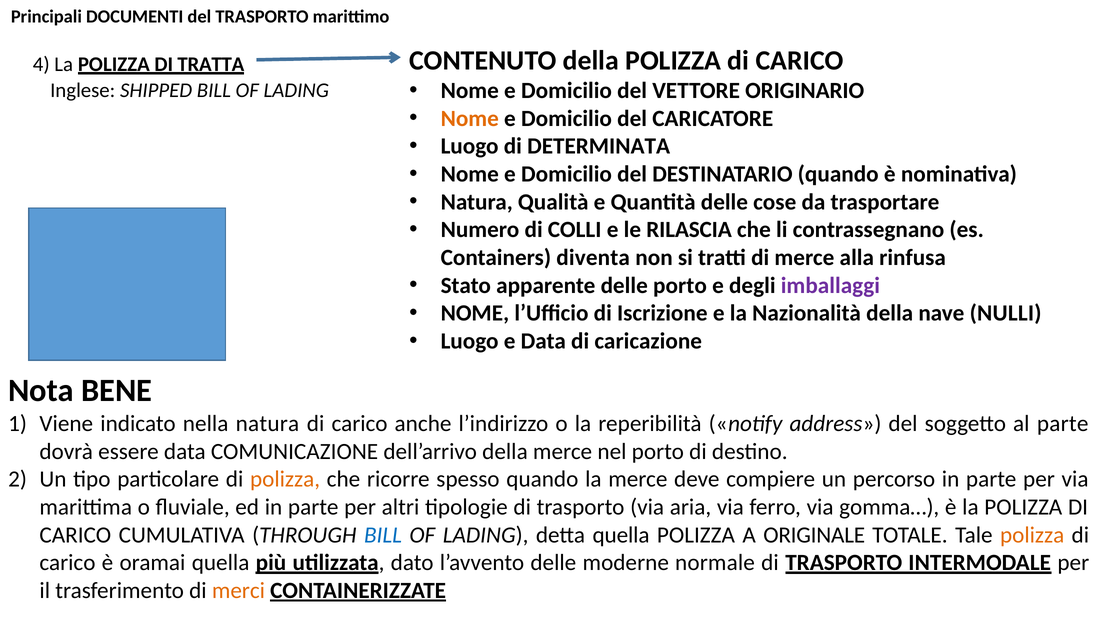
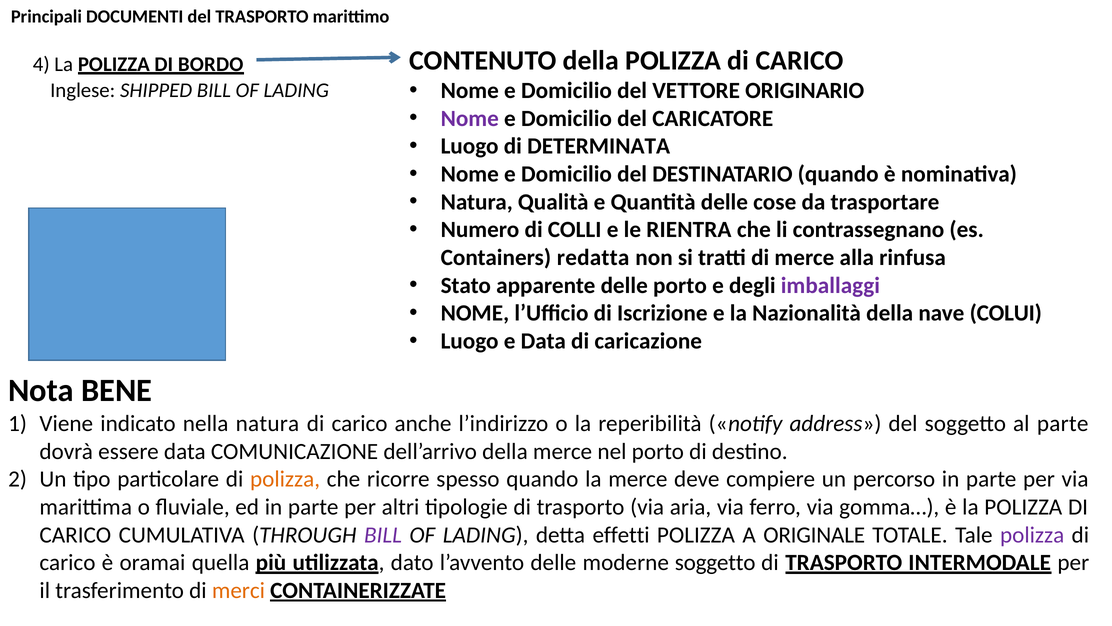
TRATTA: TRATTA -> BORDO (211, 64)
Nome colour: orange -> purple (470, 118)
RILASCIA: RILASCIA -> RIENTRA (689, 230)
diventa: diventa -> redatta (593, 257)
NULLI: NULLI -> COLUI (1006, 313)
BILL colour: blue -> purple (383, 534)
detta quella: quella -> effetti (621, 534)
polizza colour: orange -> purple (1032, 534)
moderne normale: normale -> soggetto (715, 562)
